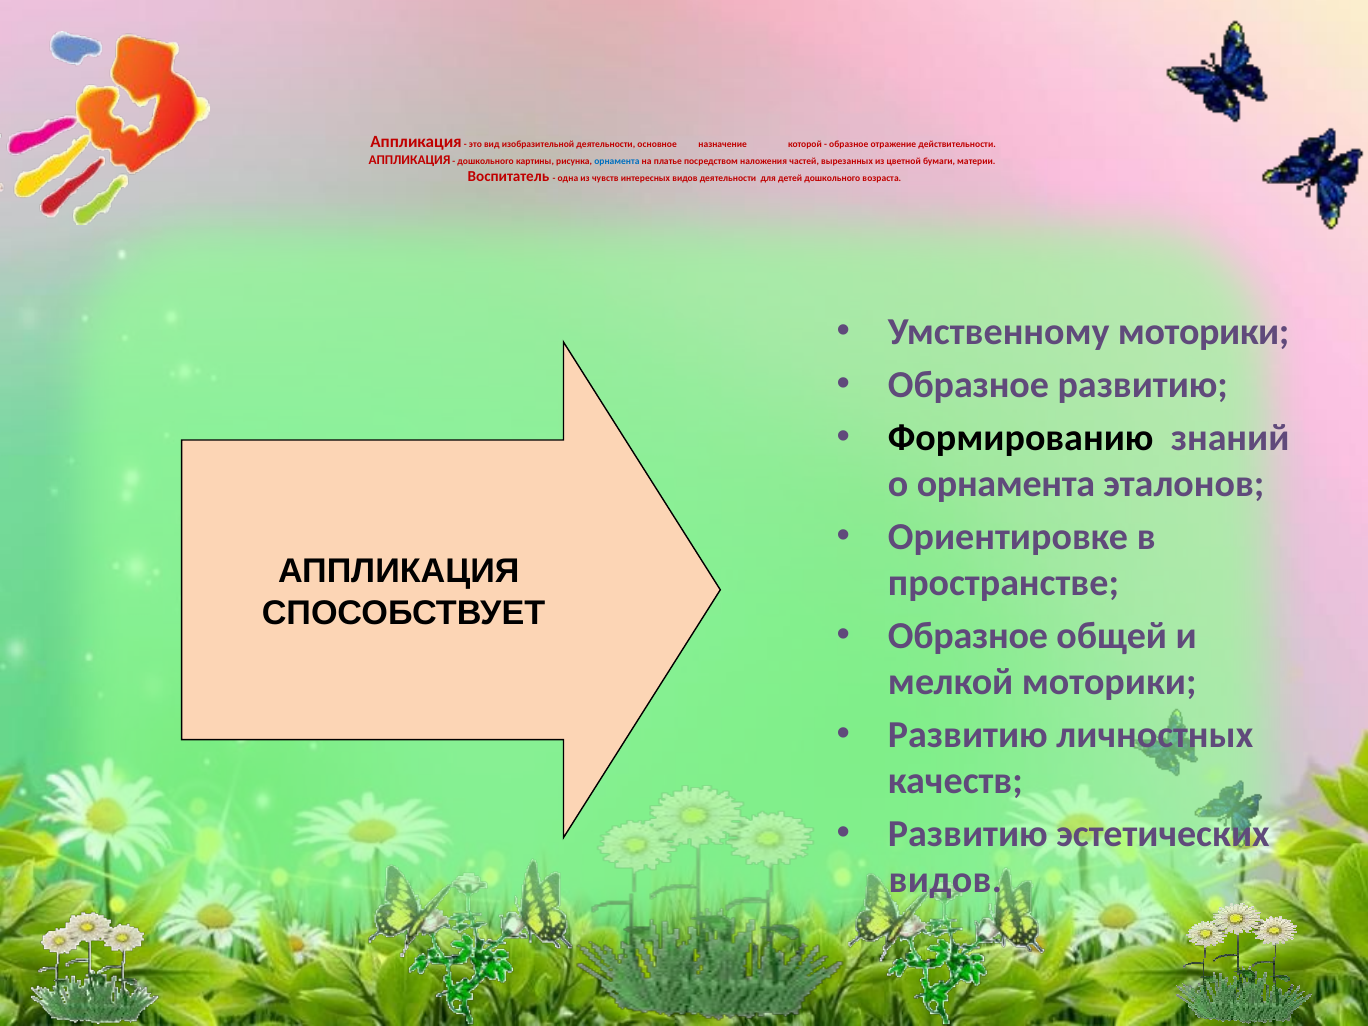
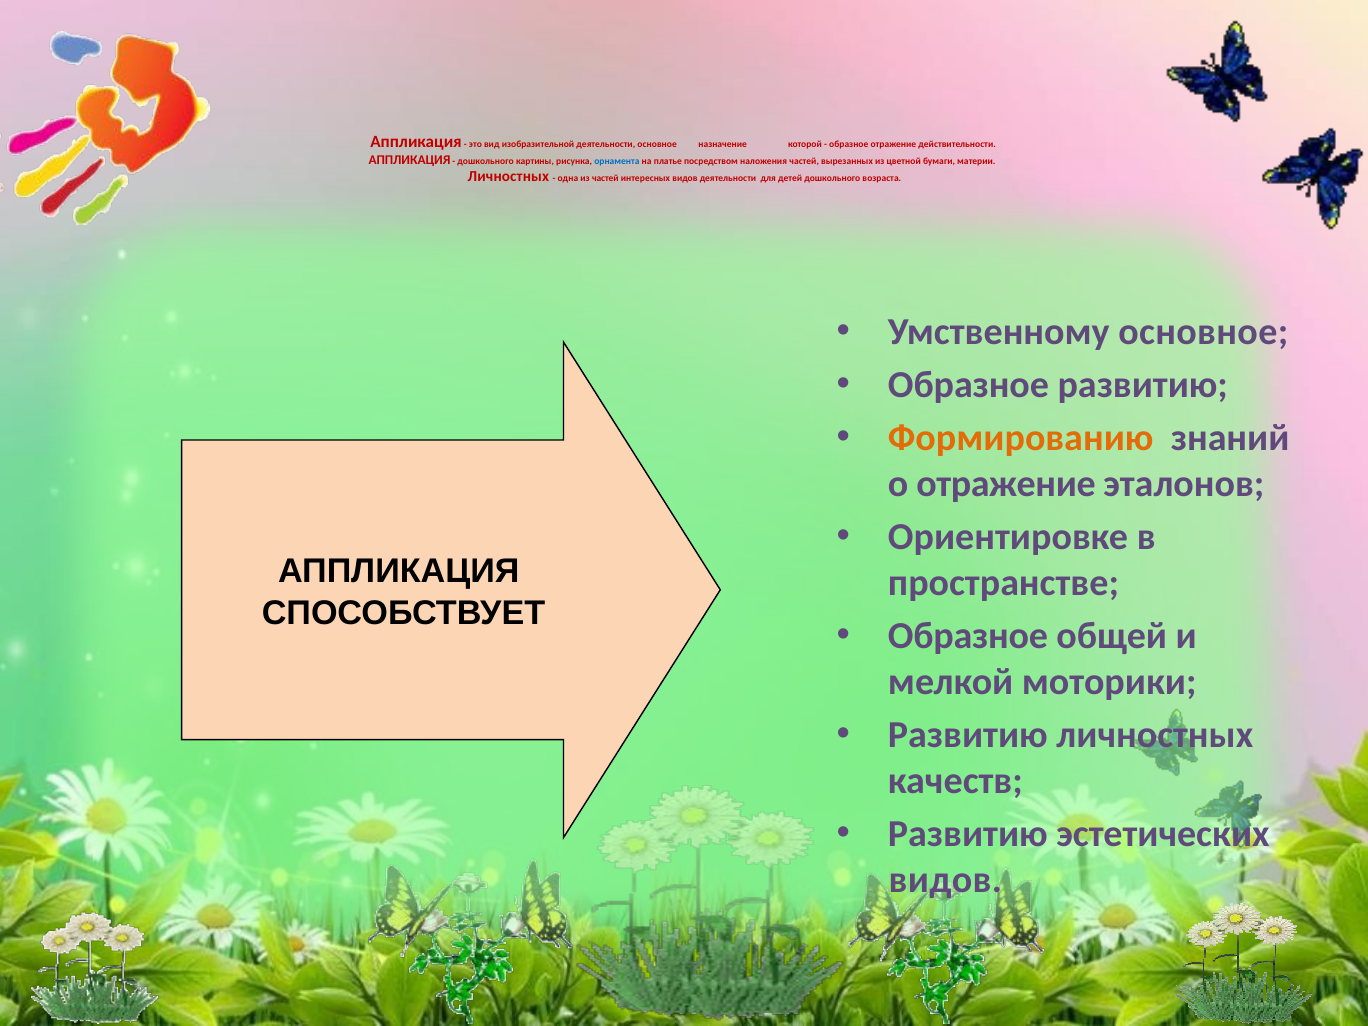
Воспитатель: Воспитатель -> Личностных (508, 177)
из чувств: чувств -> частей (605, 179)
Умственному моторики: моторики -> основное (1203, 332)
Формированию colour: black -> orange (1021, 438)
о орнамента: орнамента -> отражение (1006, 484)
